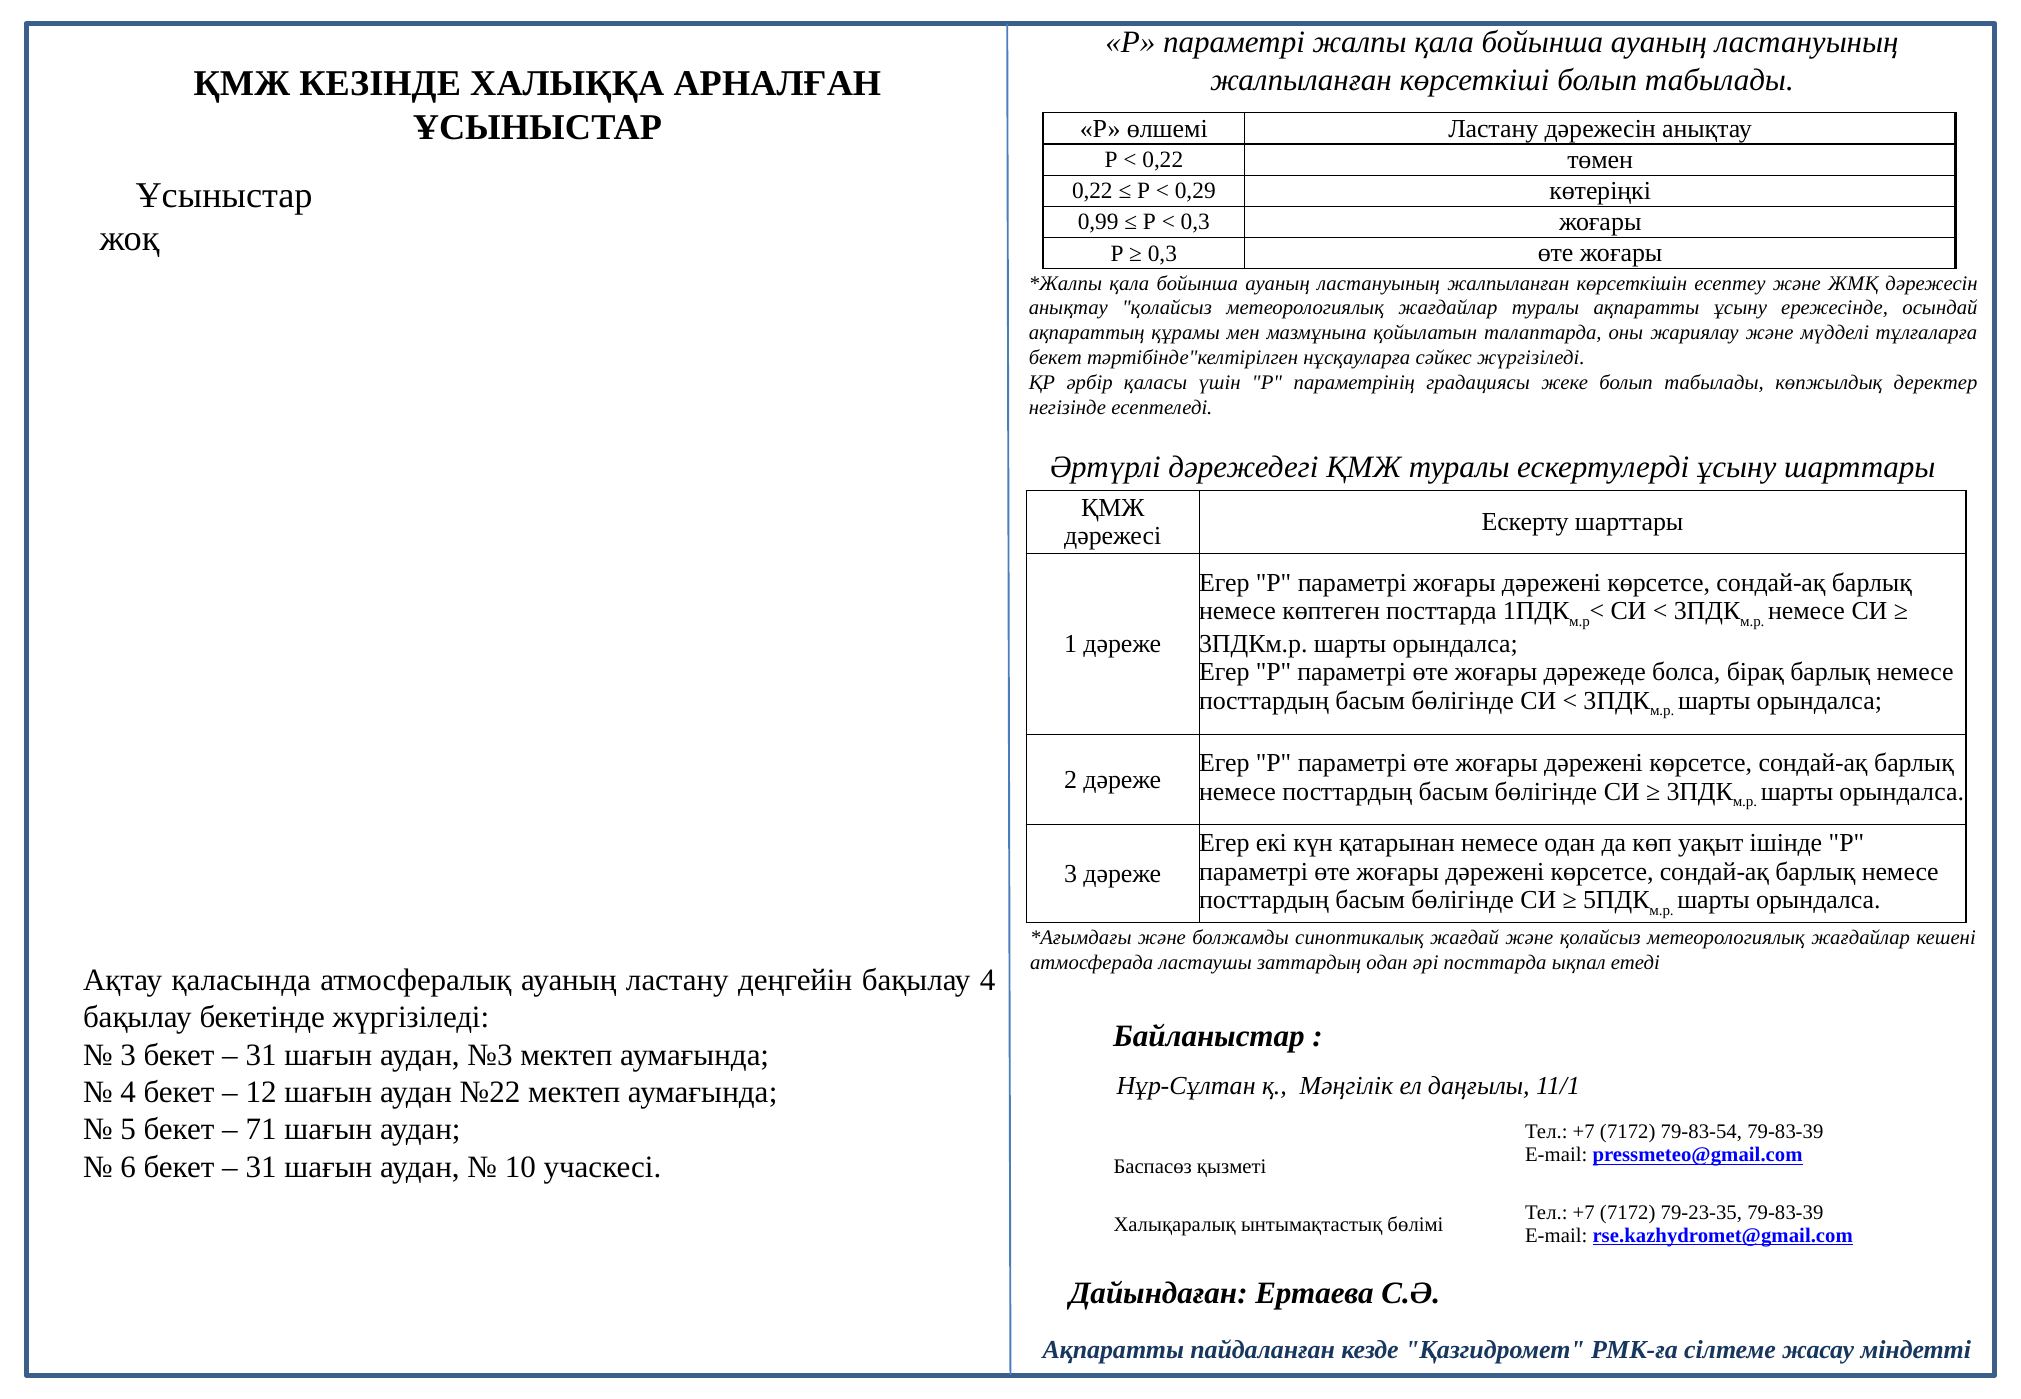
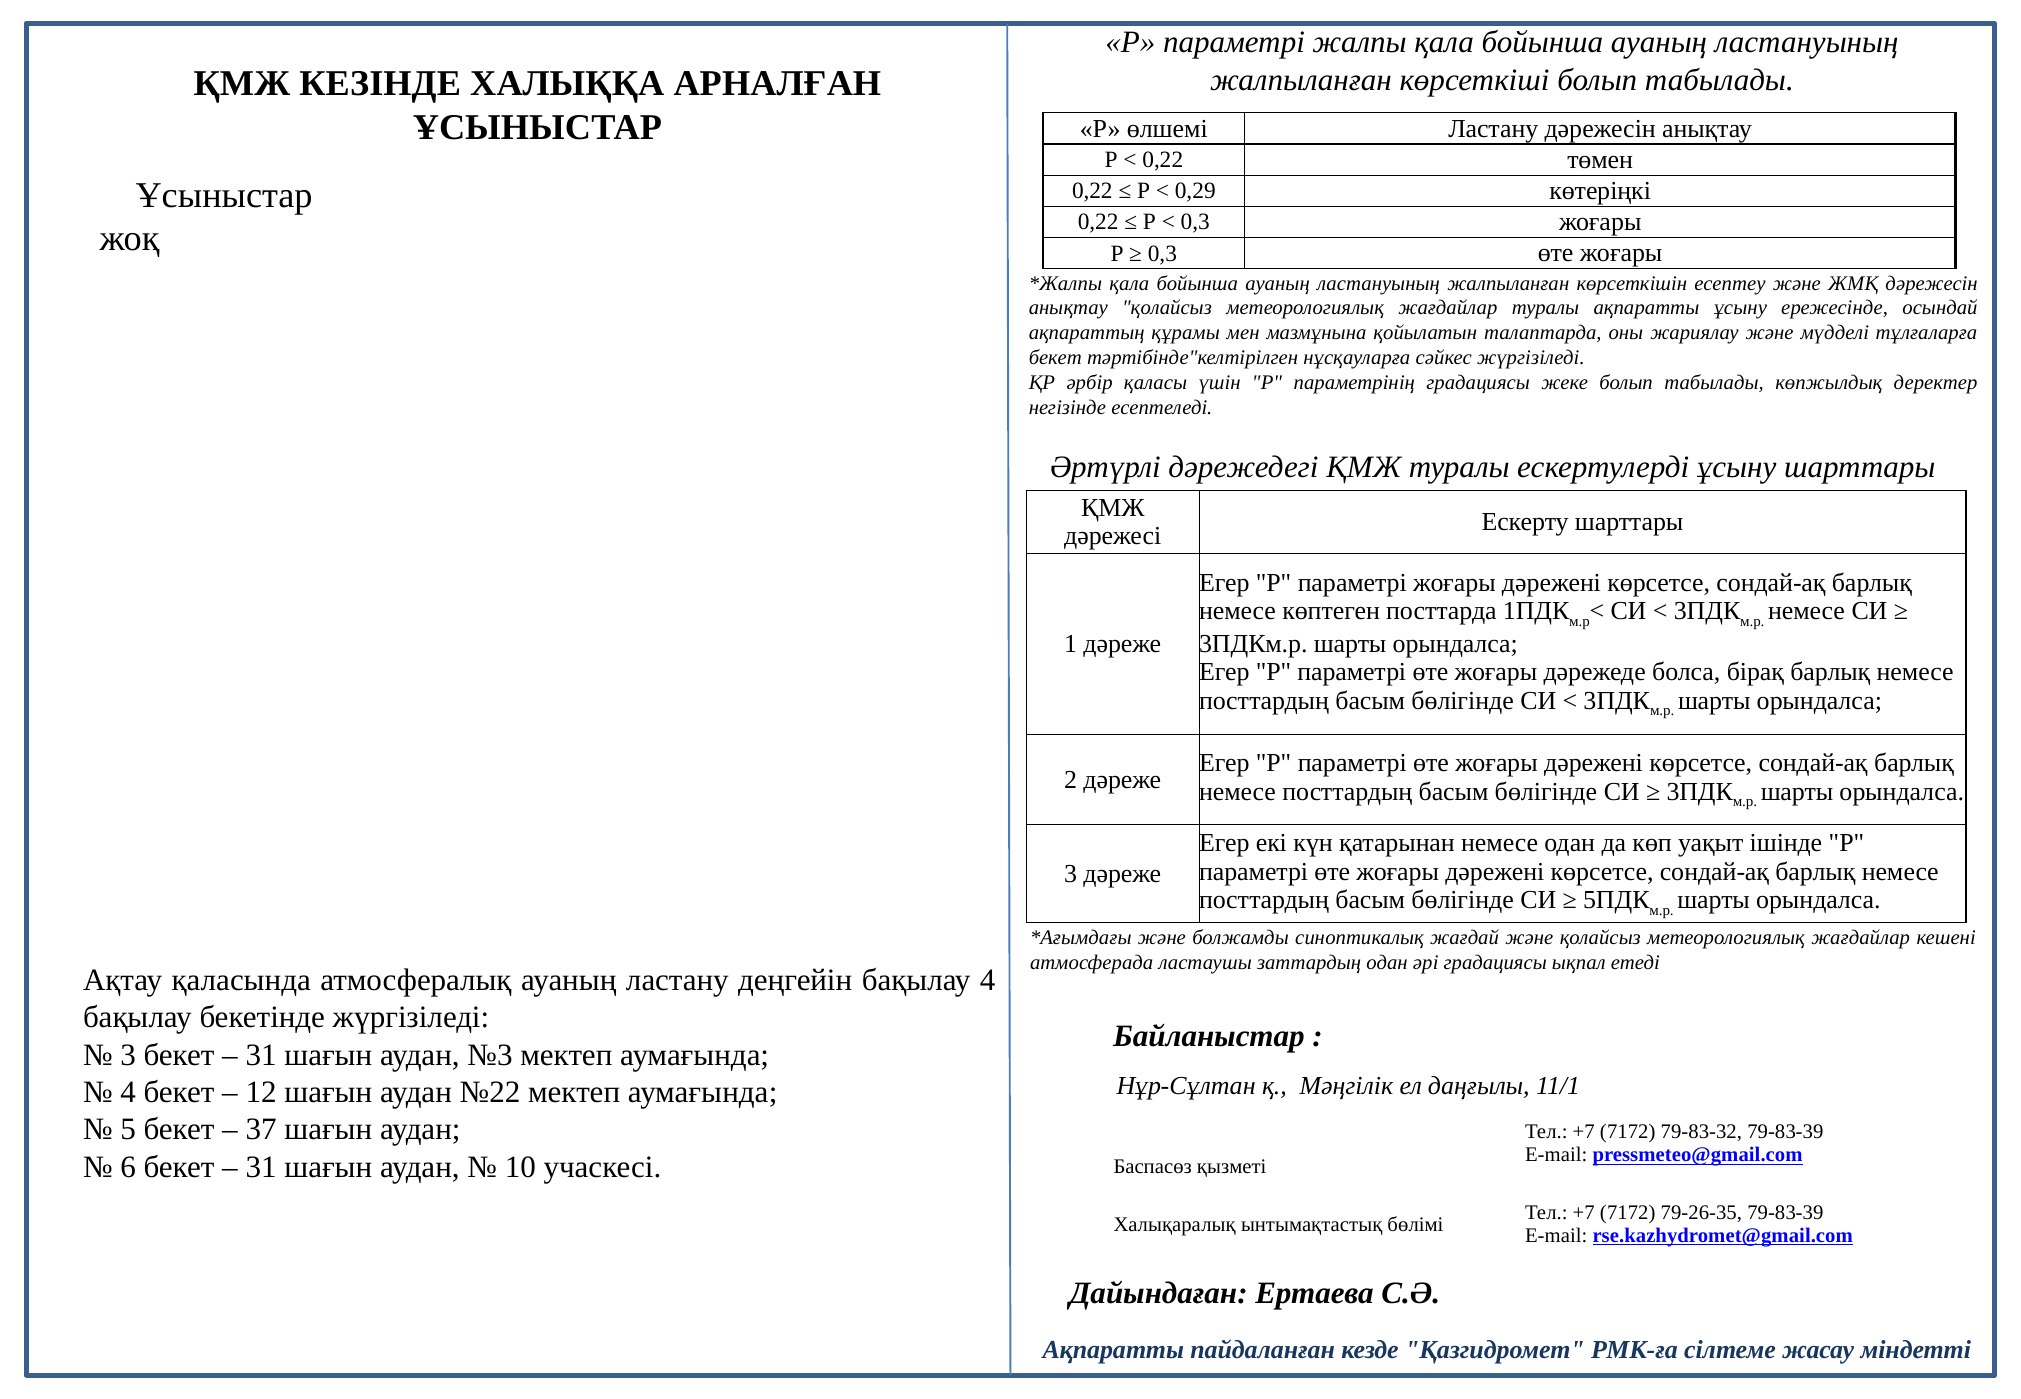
0,99: 0,99 -> 0,22 (1098, 222)
әрі посттарда: посттарда -> градациясы (1495, 963)
71: 71 -> 37 (261, 1130)
79-83-54: 79-83-54 -> 79-83-32 (1701, 1132)
79-23-35: 79-23-35 -> 79-26-35 (1701, 1213)
